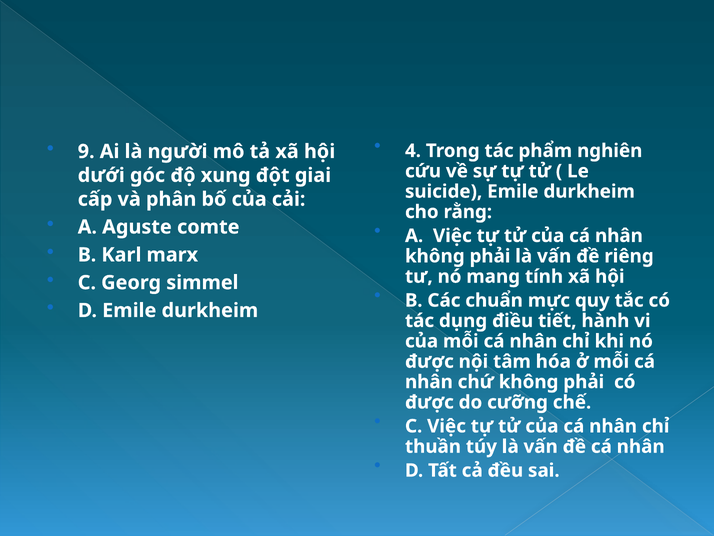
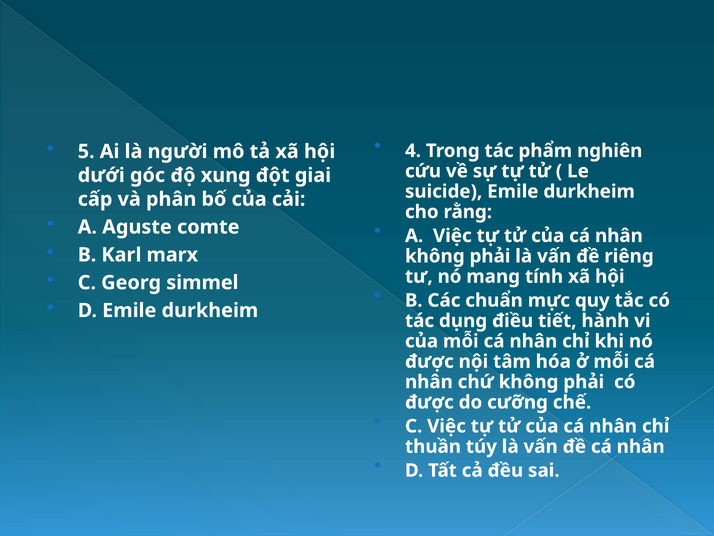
9: 9 -> 5 (86, 151)
